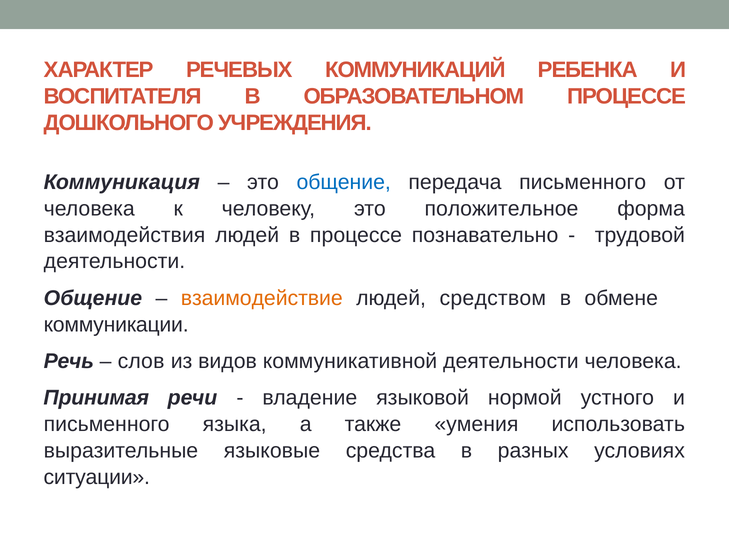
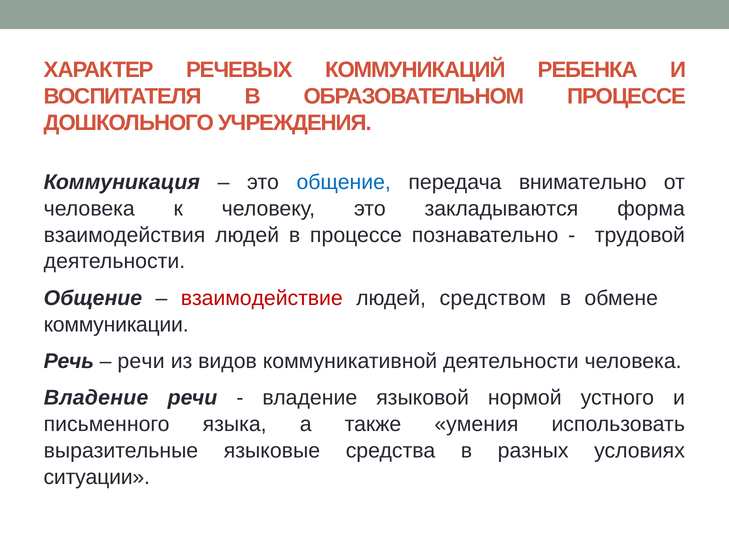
передача письменного: письменного -> внимательно (583, 182)
положительное: положительное -> закладываются (501, 209)
взаимодействие colour: orange -> red (262, 298)
слов: слов -> речи (141, 361)
Принимая: Принимая -> Владение (96, 398)
